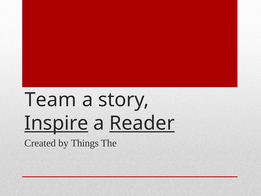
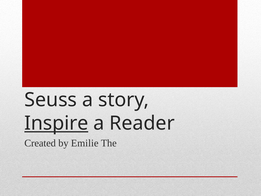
Team: Team -> Seuss (51, 100)
Reader underline: present -> none (142, 123)
Things: Things -> Emilie (85, 143)
